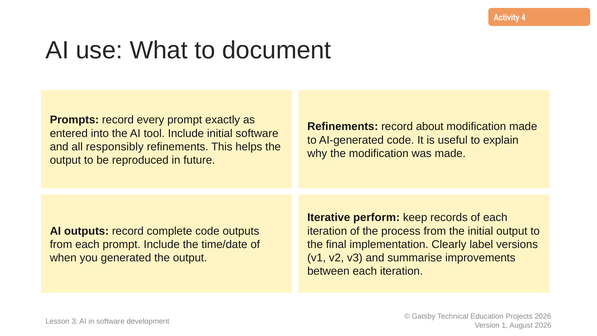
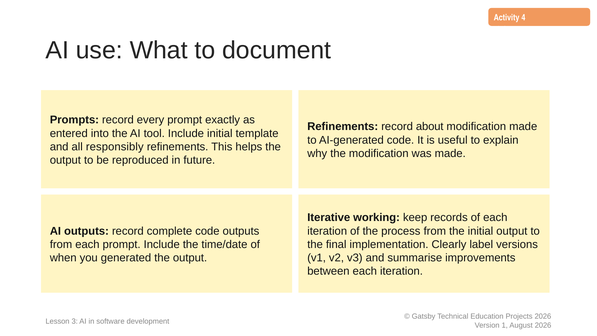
initial software: software -> template (257, 133)
perform: perform -> working (377, 217)
